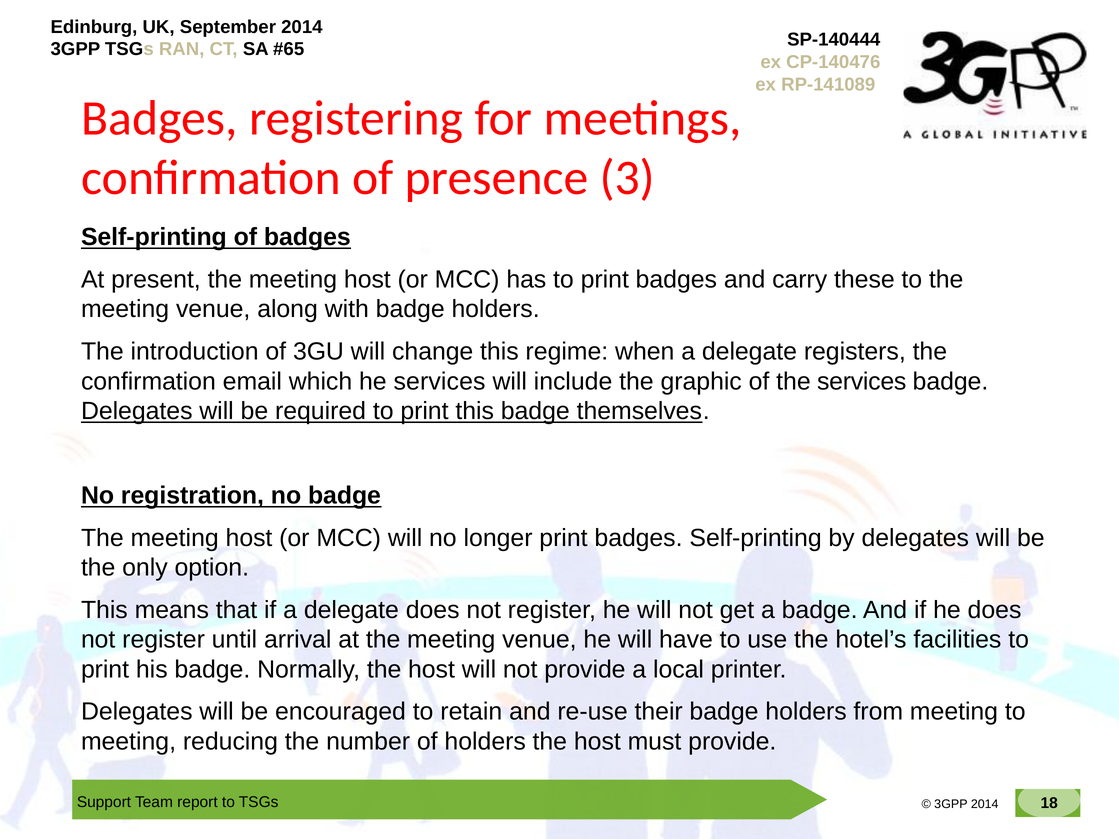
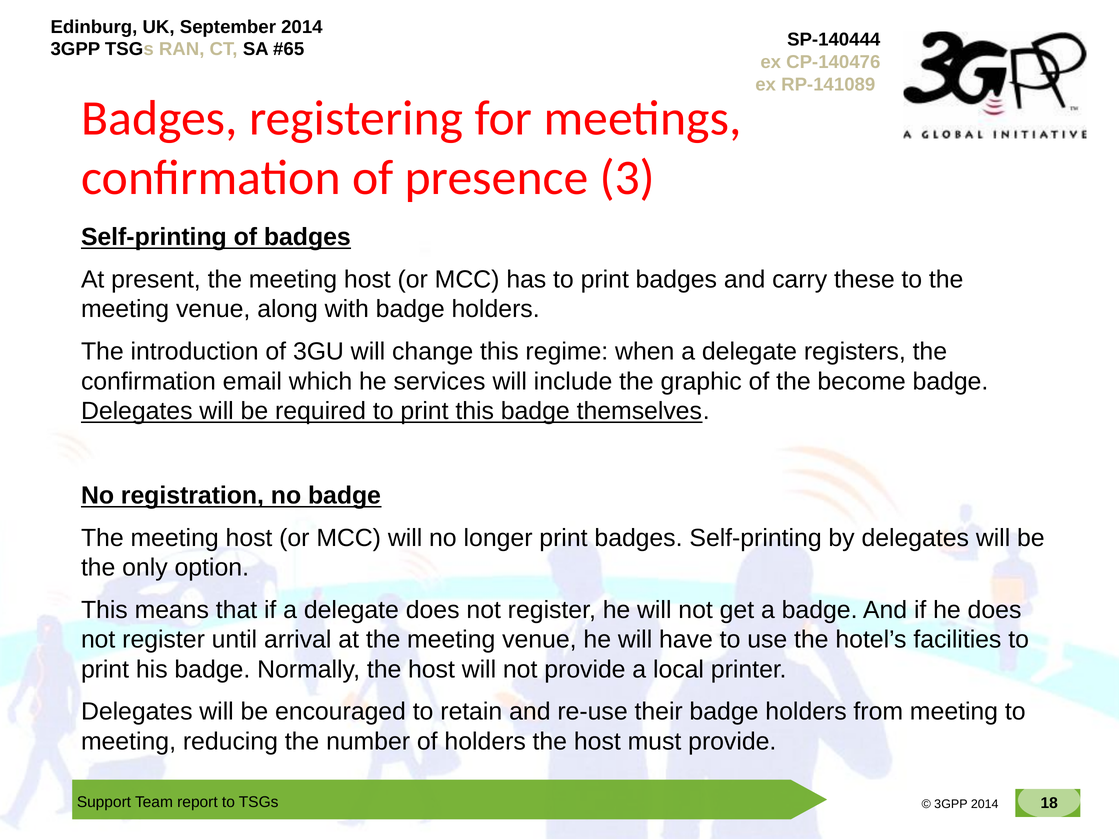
the services: services -> become (862, 381)
